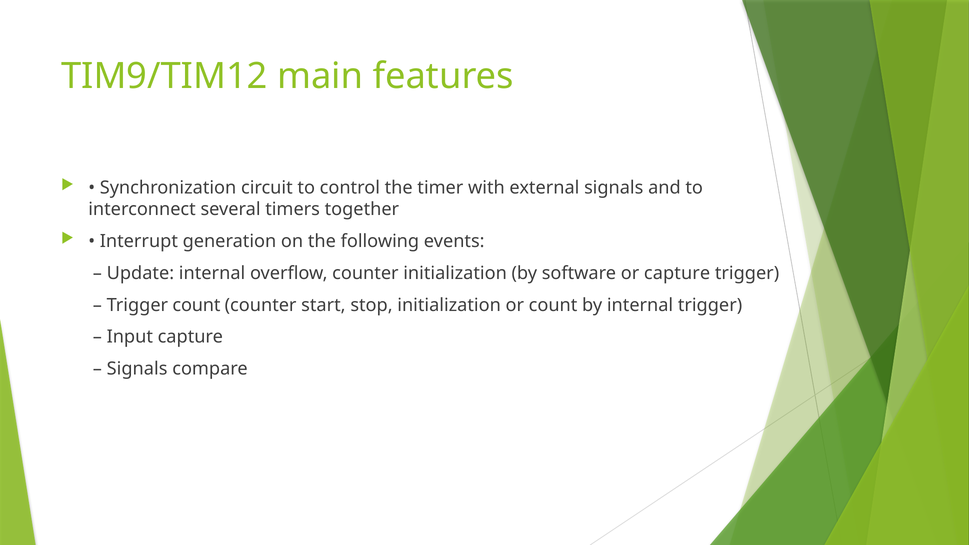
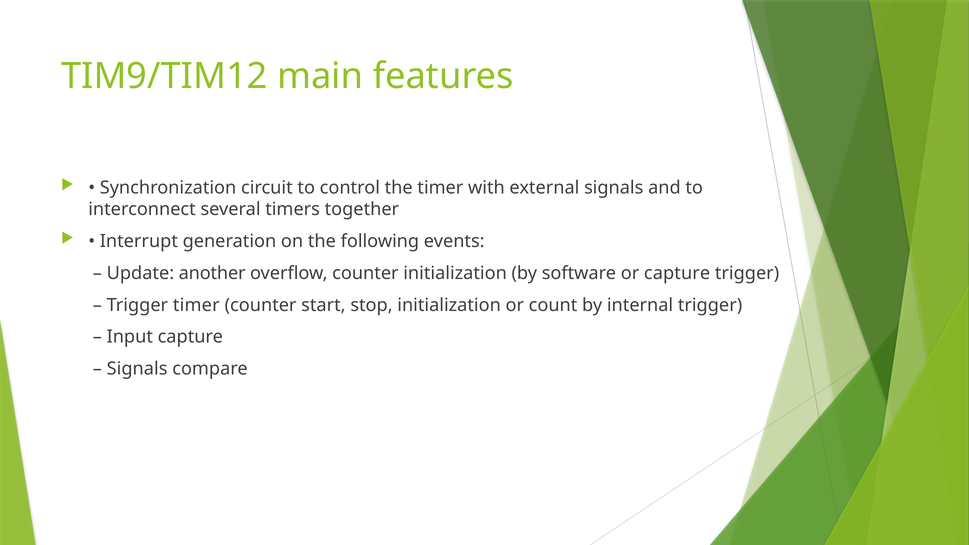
Update internal: internal -> another (212, 273)
Trigger count: count -> timer (196, 305)
